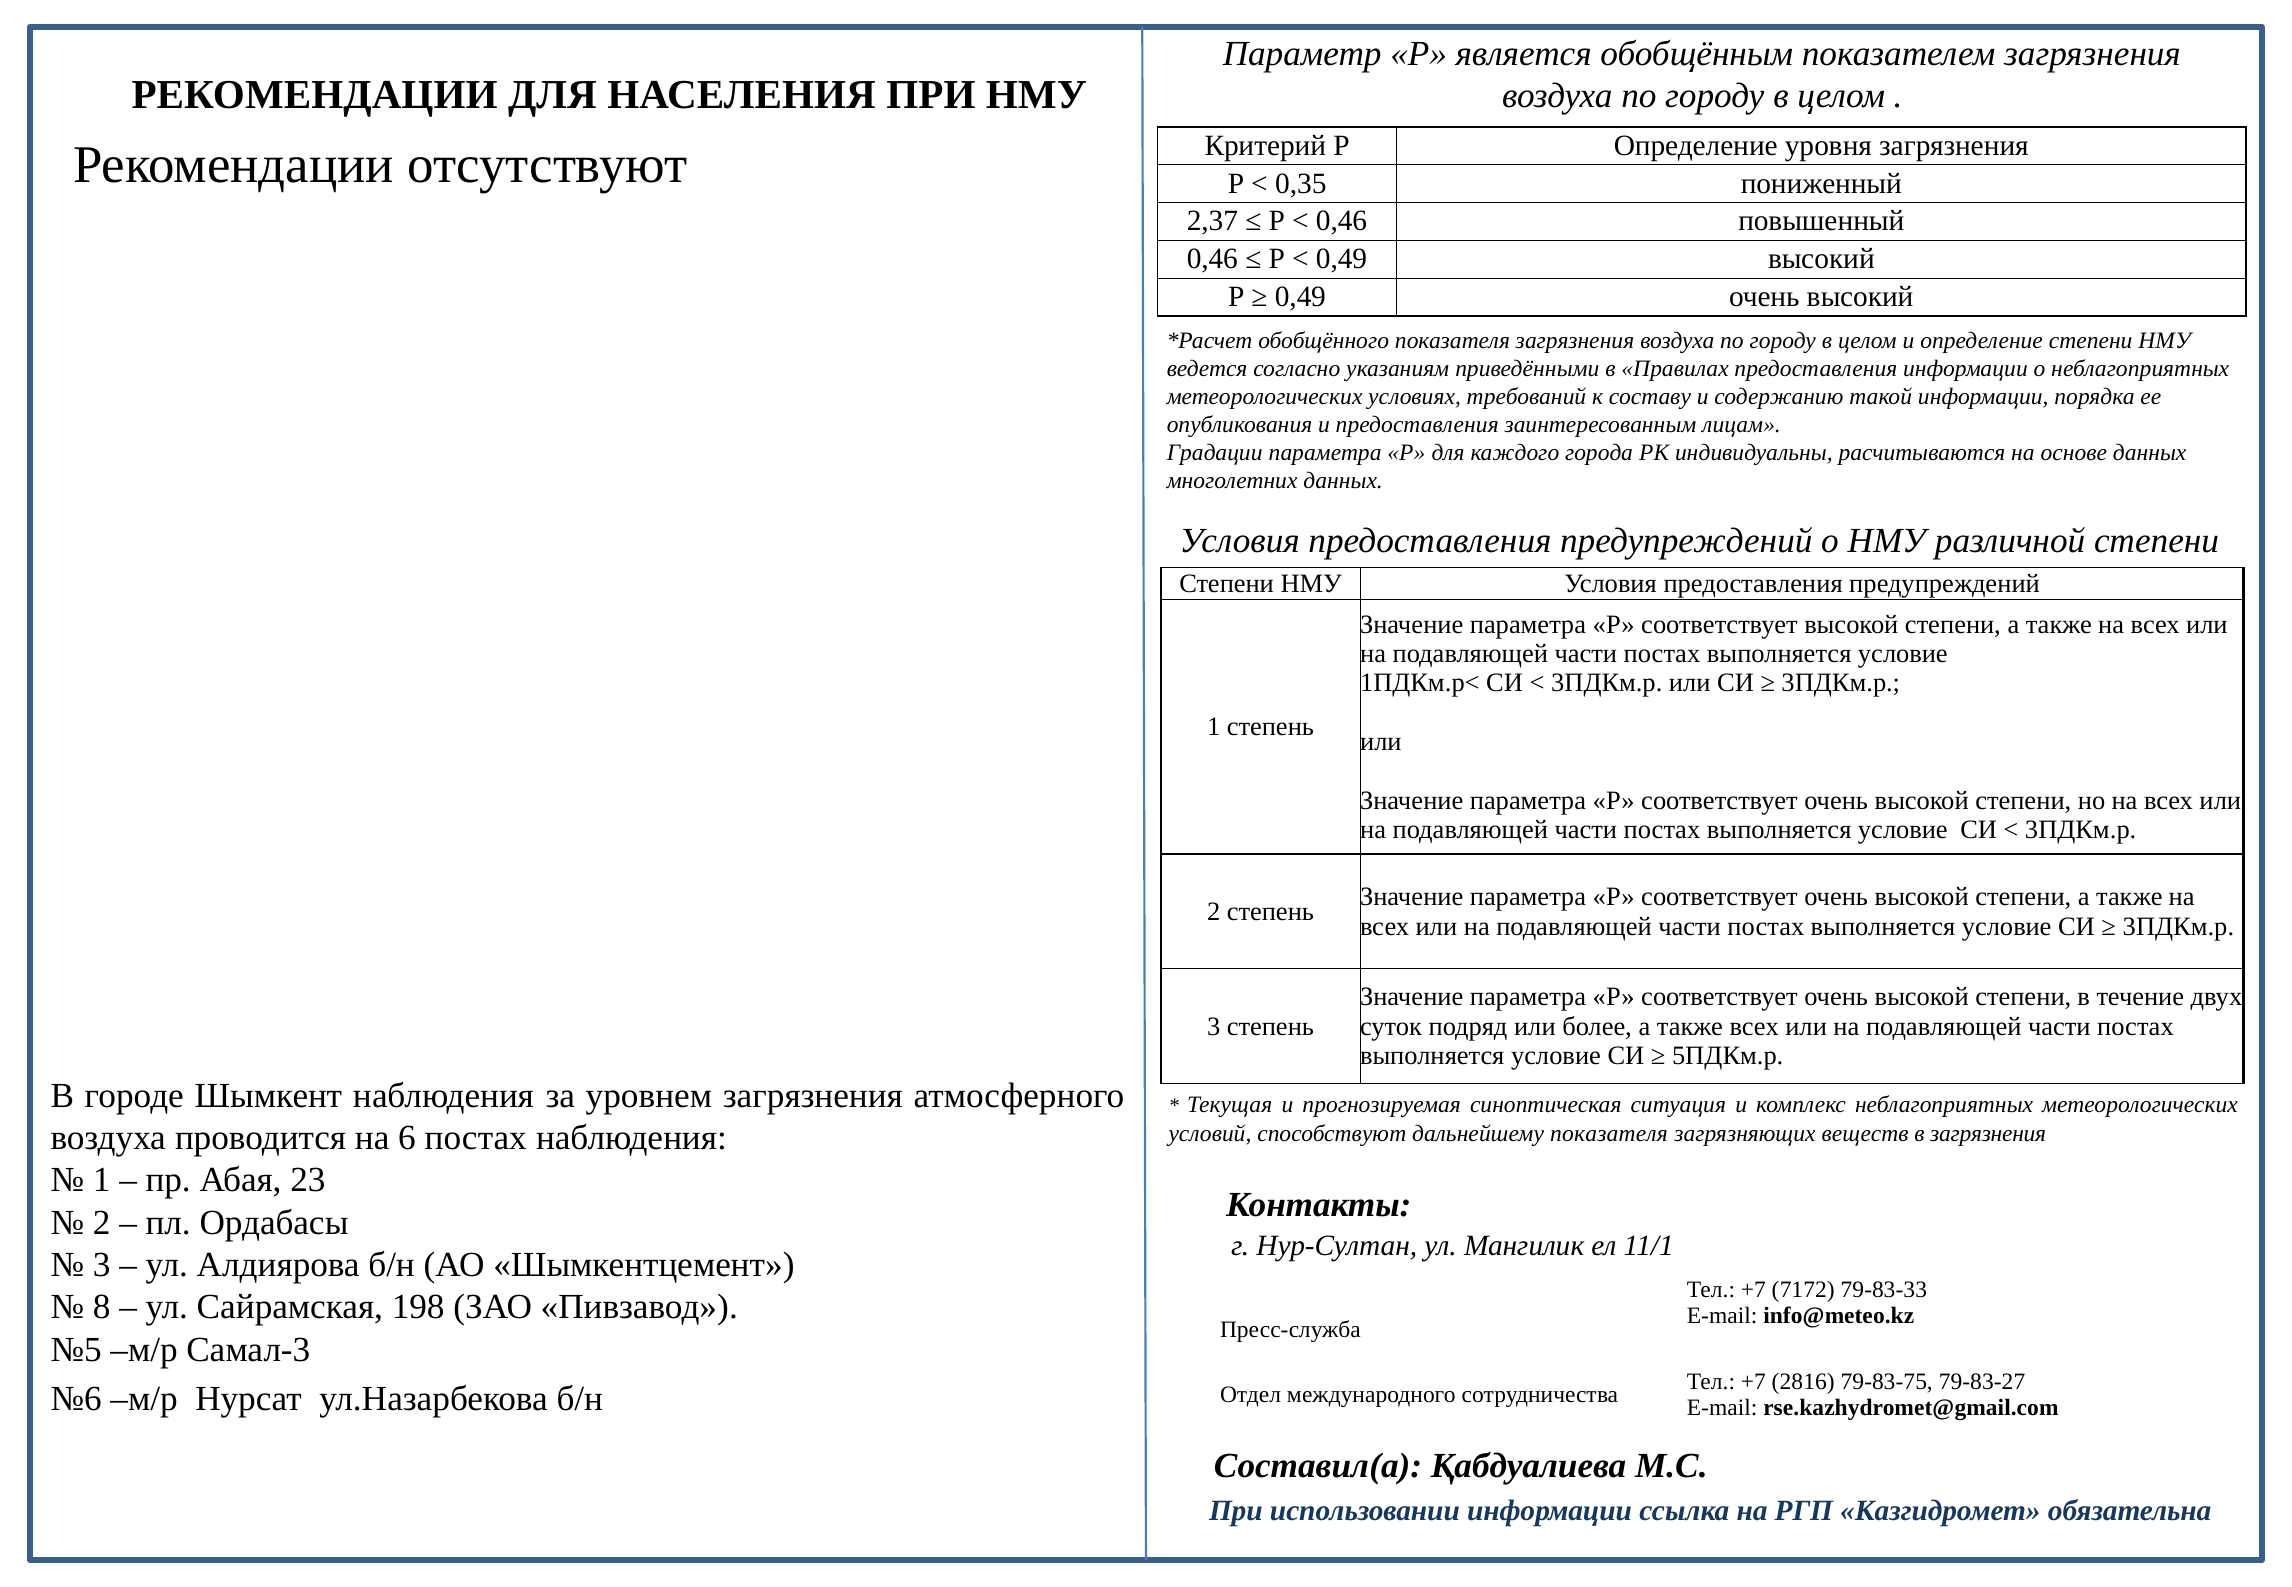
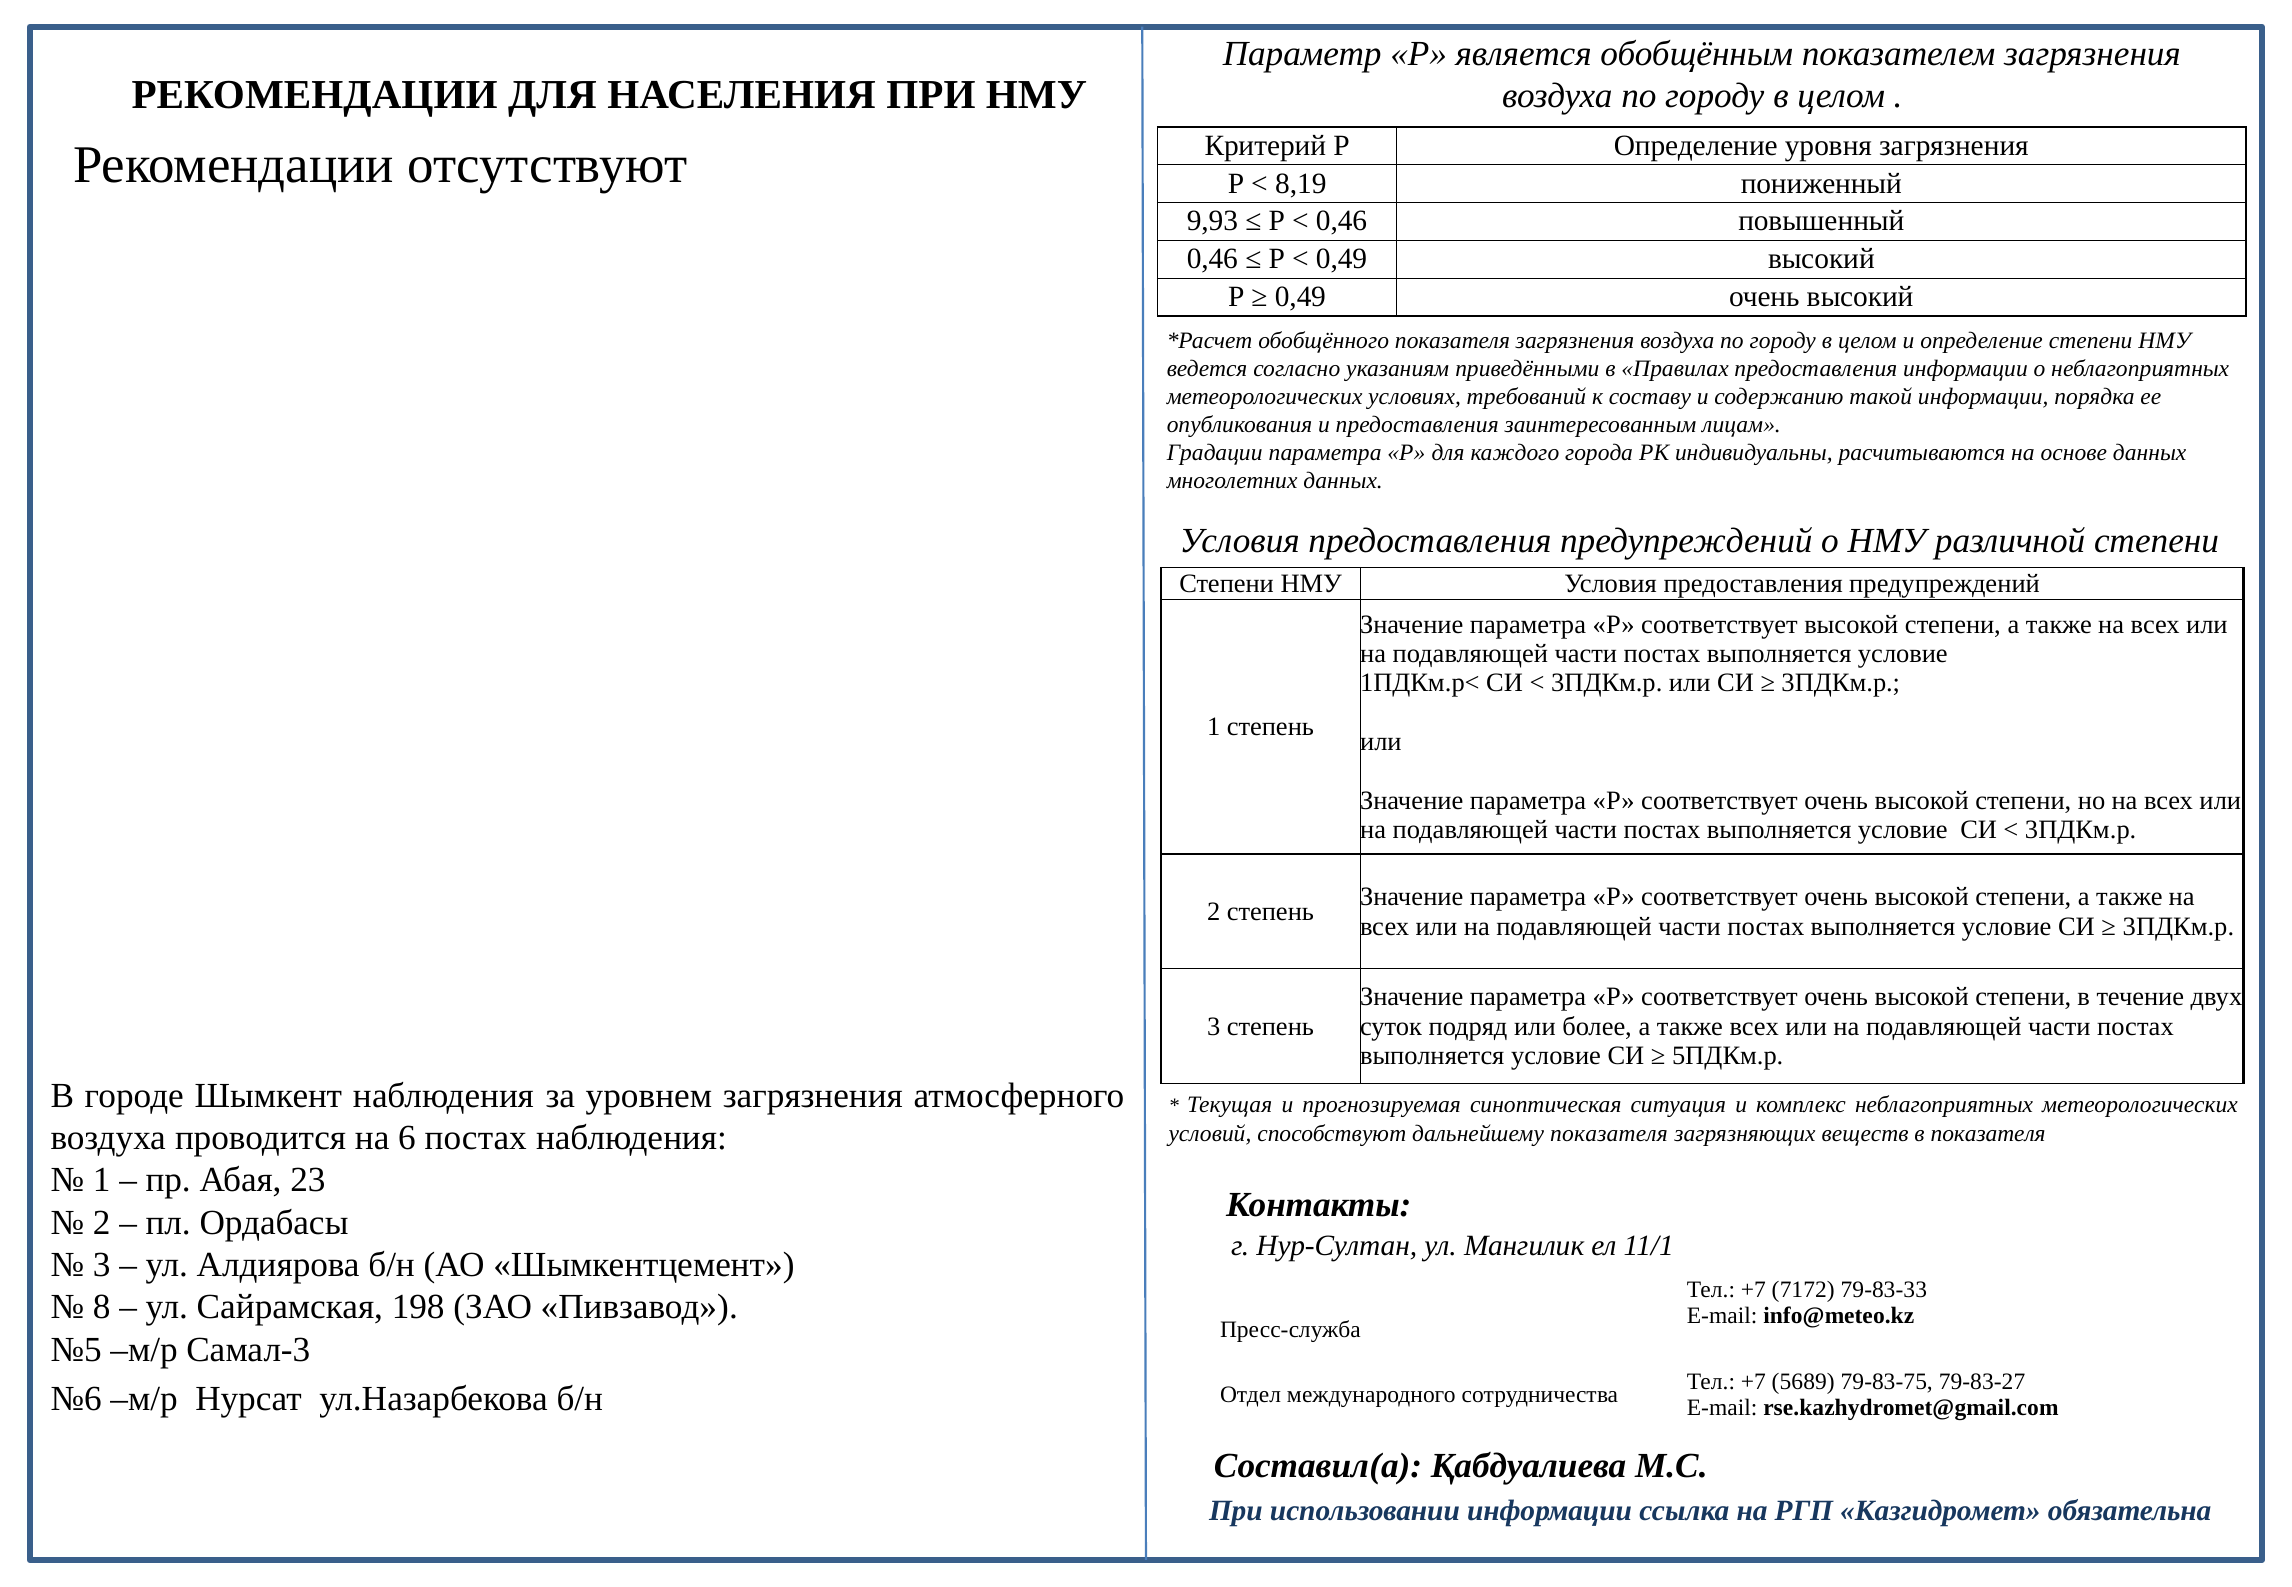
0,35: 0,35 -> 8,19 (1301, 183)
2,37: 2,37 -> 9,93 (1212, 221)
в загрязнения: загрязнения -> показателя (1988, 1133)
2816: 2816 -> 5689 (1803, 1382)
